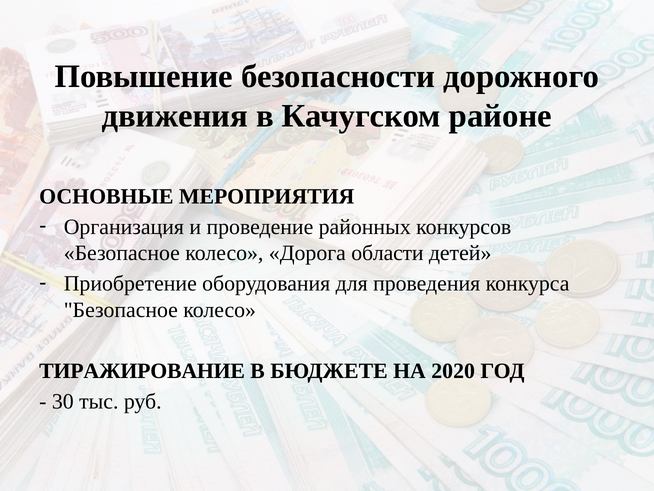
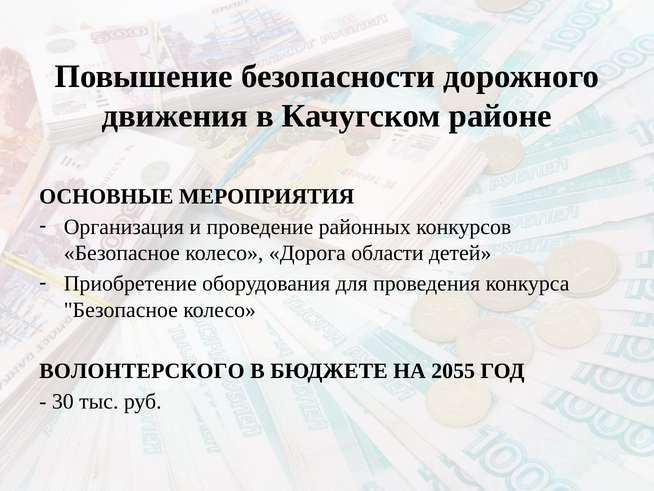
ТИРАЖИРОВАНИЕ: ТИРАЖИРОВАНИЕ -> ВОЛОНТЕРСКОГО (142, 371)
2020: 2020 -> 2055 (453, 371)
